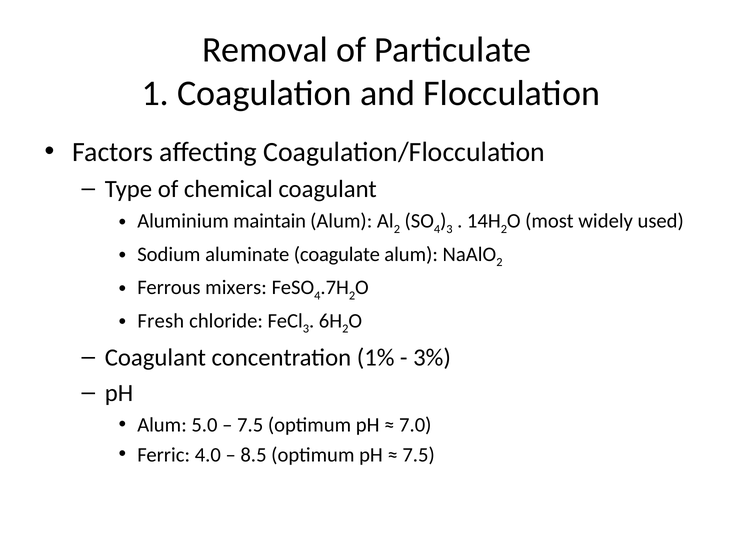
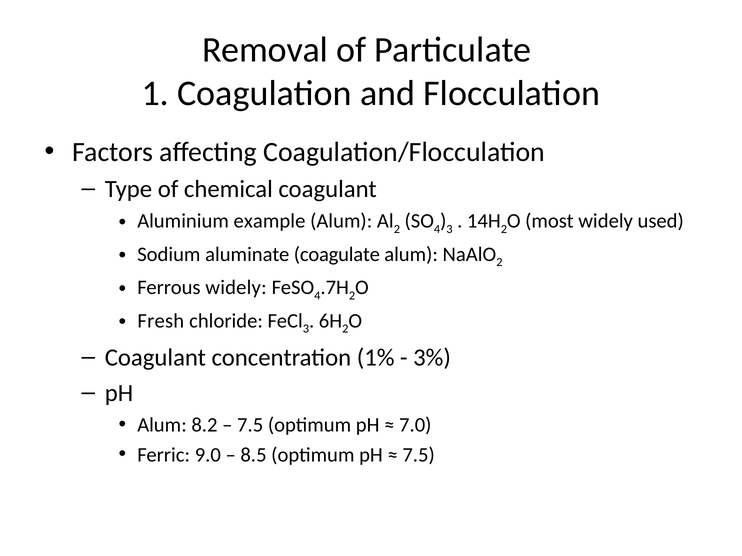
maintain: maintain -> example (269, 221)
Ferrous mixers: mixers -> widely (236, 288)
5.0: 5.0 -> 8.2 (204, 425)
4.0: 4.0 -> 9.0 (208, 455)
